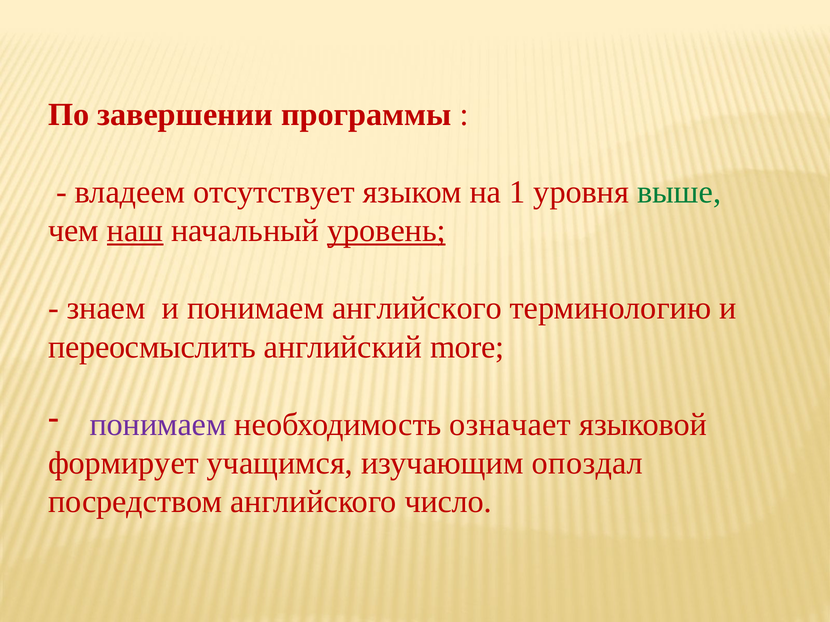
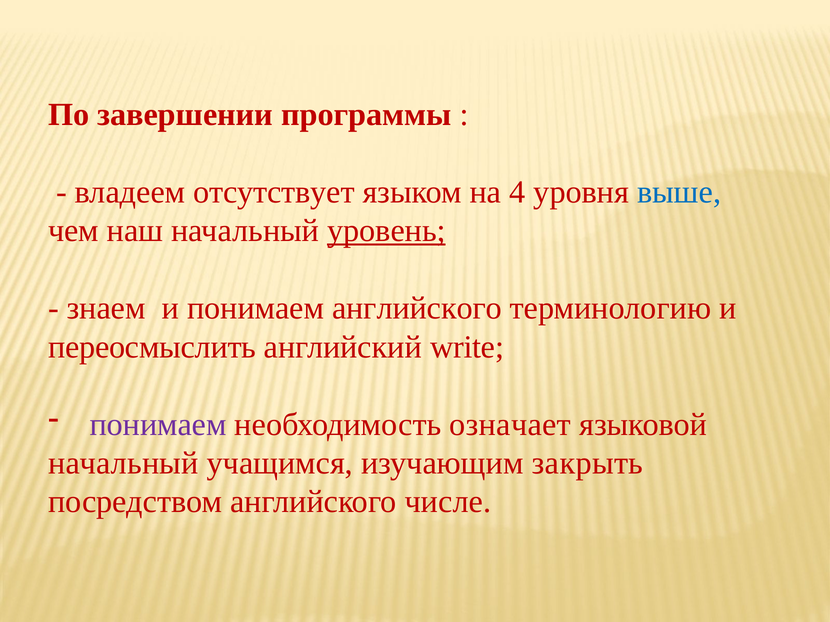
1: 1 -> 4 (517, 192)
выше colour: green -> blue (679, 192)
наш underline: present -> none (135, 231)
more: more -> write (467, 347)
формирует: формирует -> начальный (123, 463)
опоздал: опоздал -> закрыть (588, 463)
число: число -> числе (448, 502)
